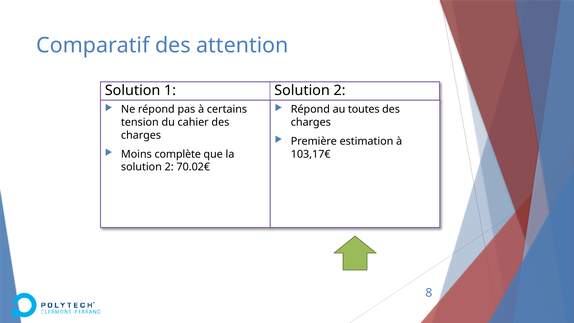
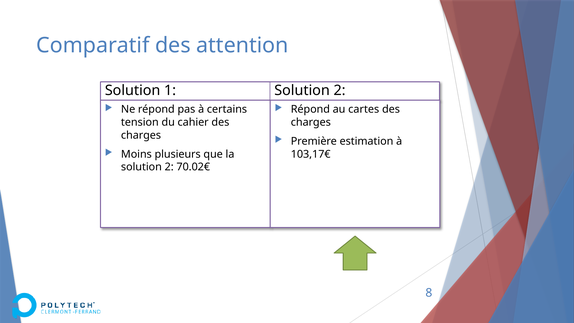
toutes: toutes -> cartes (364, 109)
complète: complète -> plusieurs (178, 154)
